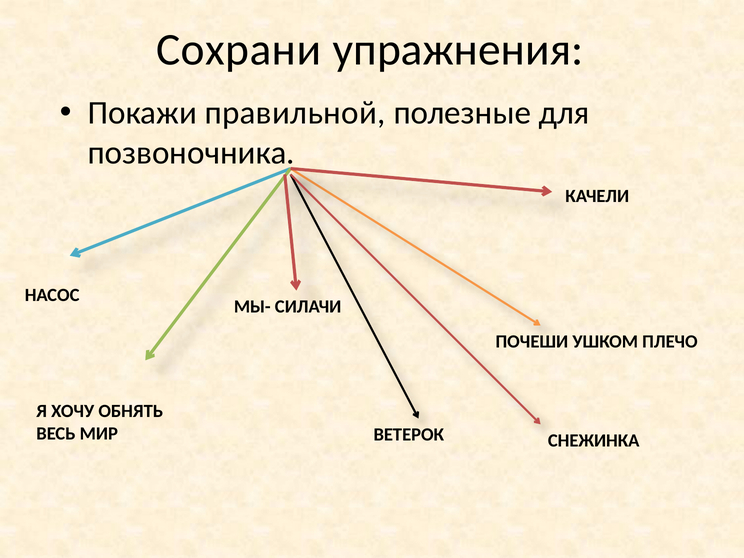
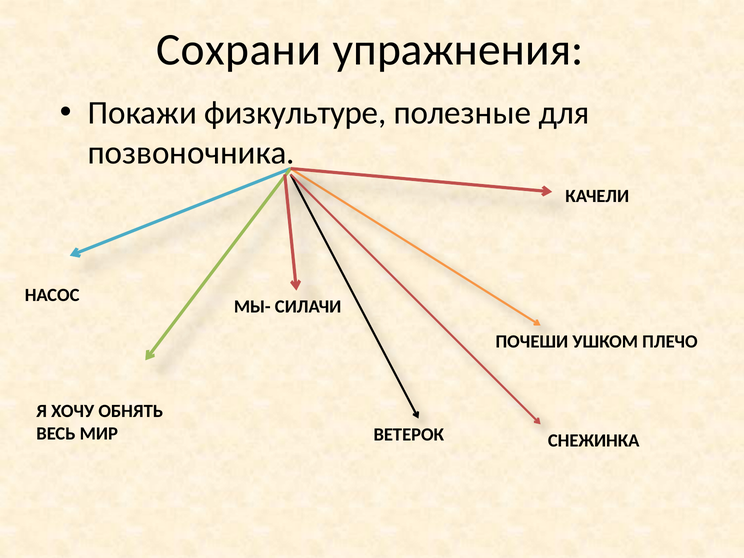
правильной: правильной -> физкультуре (295, 113)
